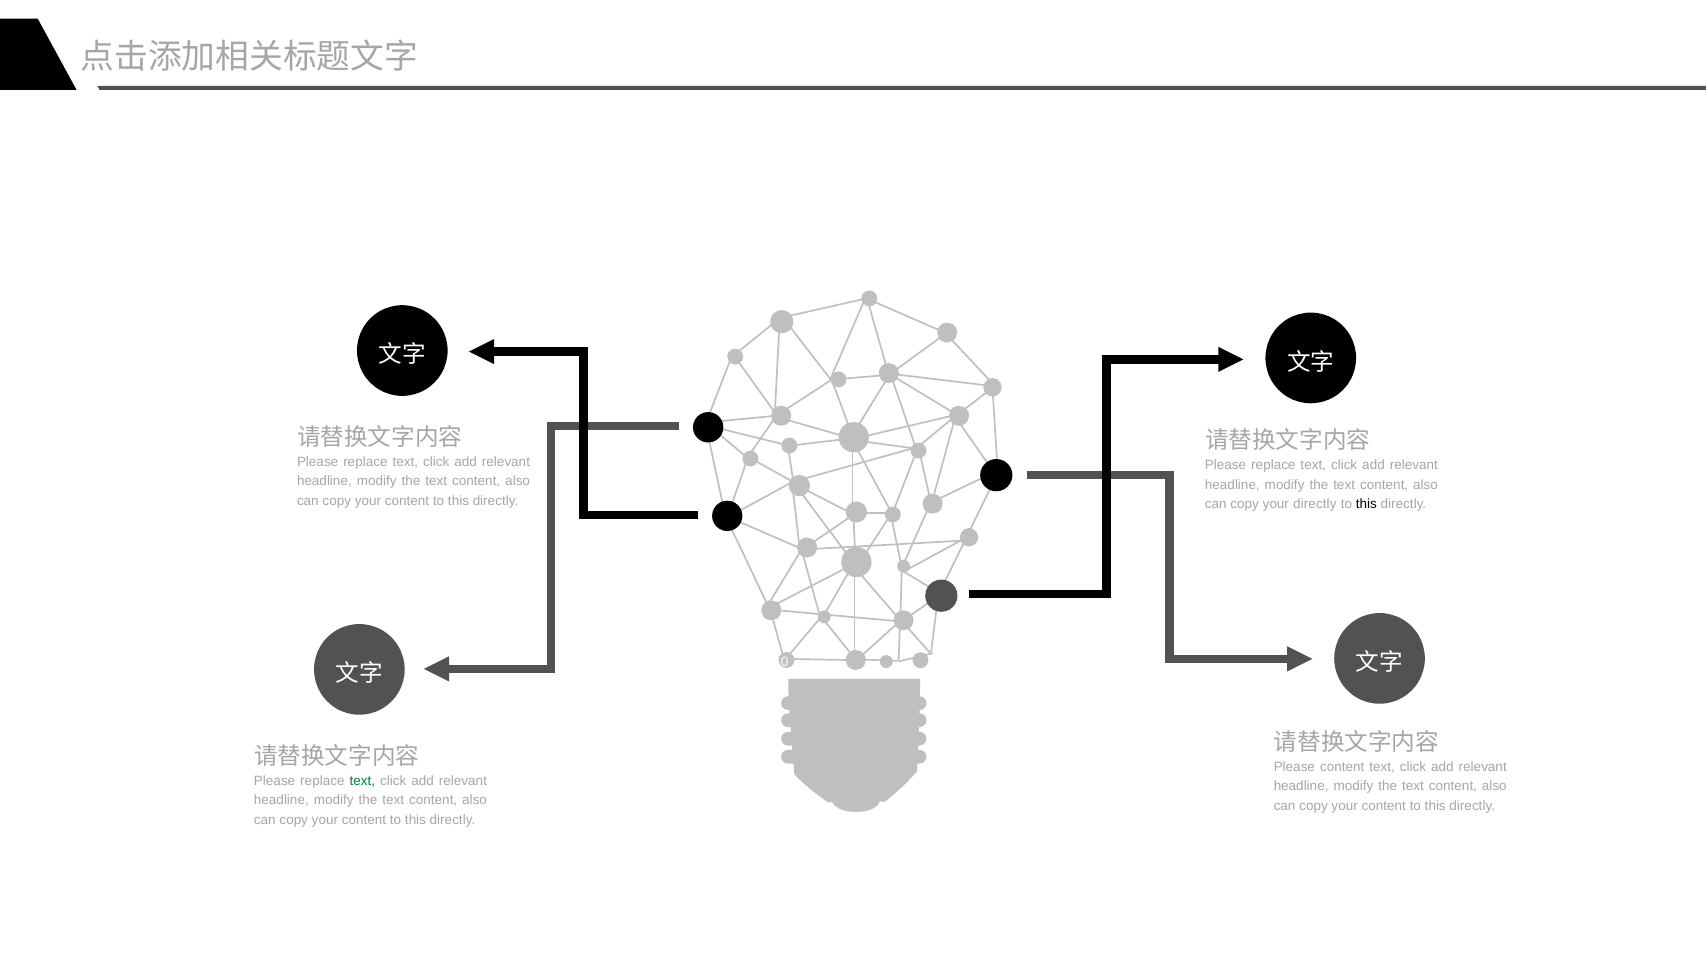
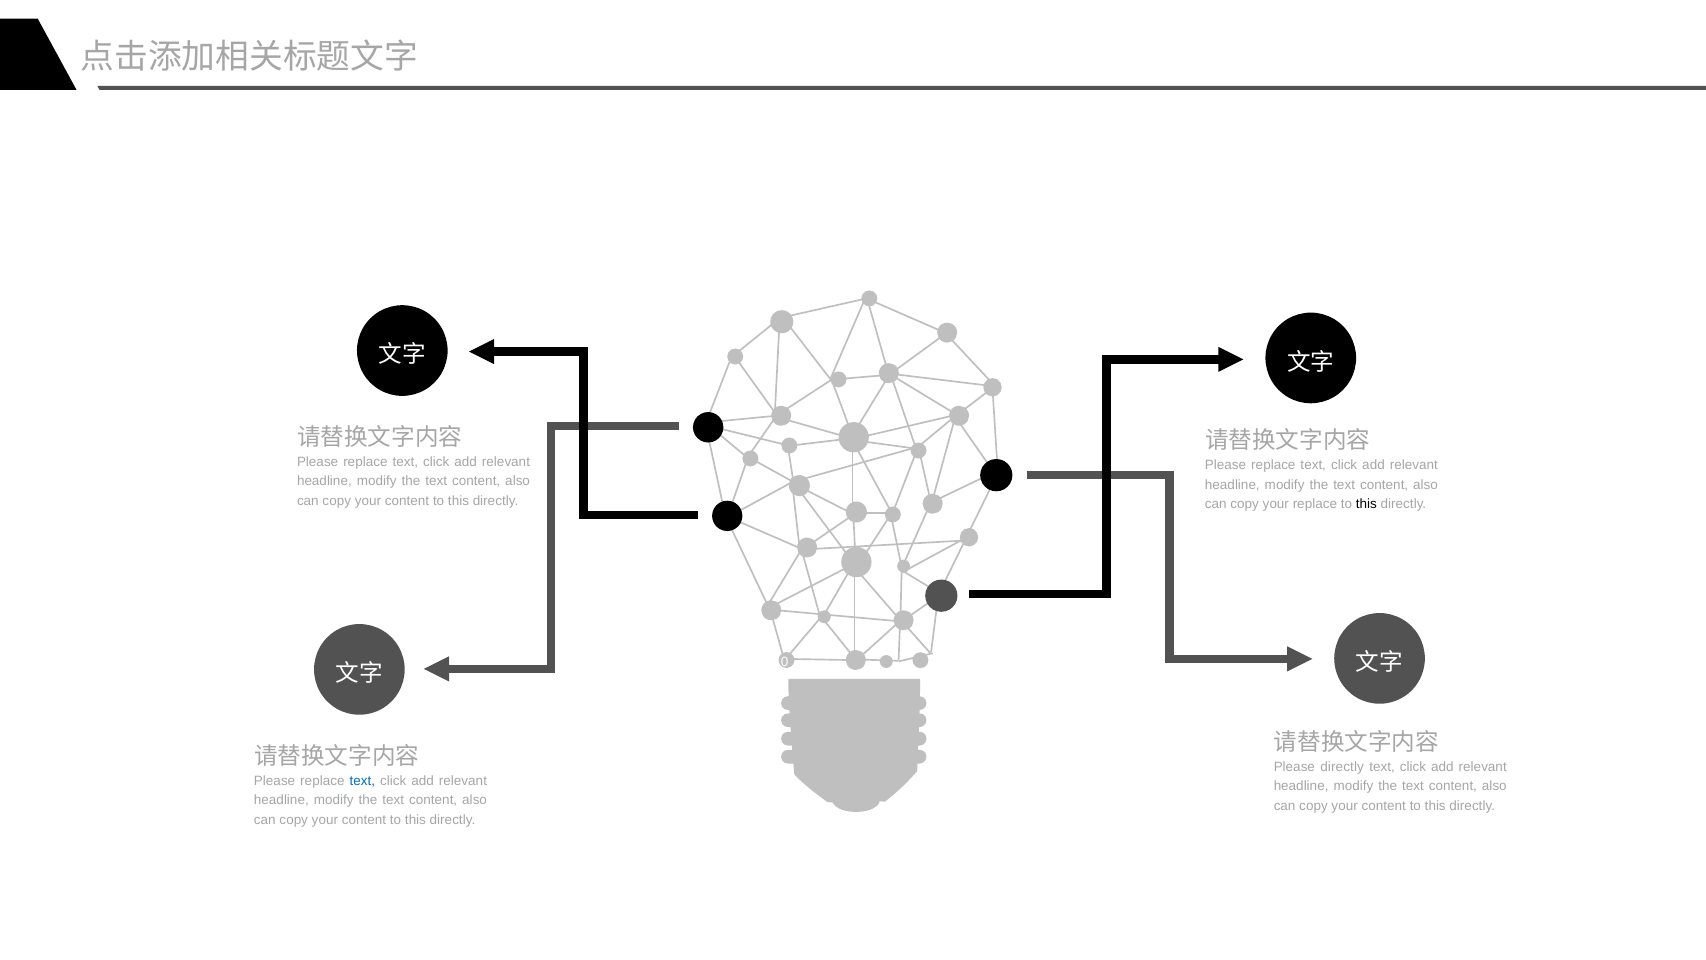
directly: directly -> replace (1315, 504)
Please content: content -> directly (1342, 767)
text colour: green -> blue (362, 781)
